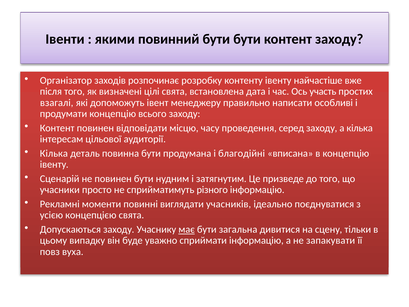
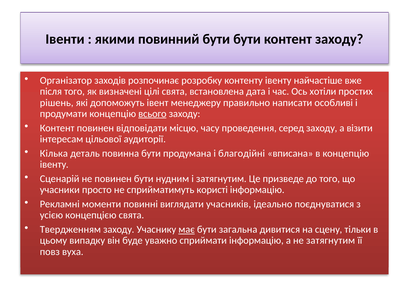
участь: участь -> хотіли (323, 92)
взагалі: взагалі -> рішень (57, 103)
всього underline: none -> present (152, 114)
а кілька: кілька -> візити (360, 128)
різного: різного -> користі (212, 190)
Допускаються: Допускаються -> Твердженням (70, 229)
не запакувати: запакувати -> затягнутим (331, 240)
